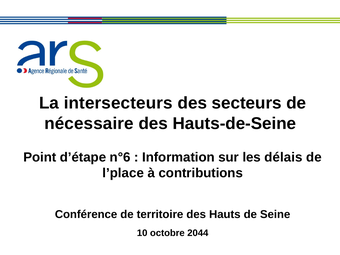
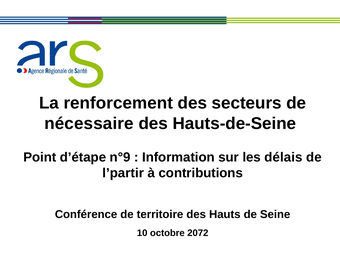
intersecteurs: intersecteurs -> renforcement (118, 103)
n°6: n°6 -> n°9 (120, 157)
l’place: l’place -> l’partir (123, 173)
2044: 2044 -> 2072 (198, 233)
